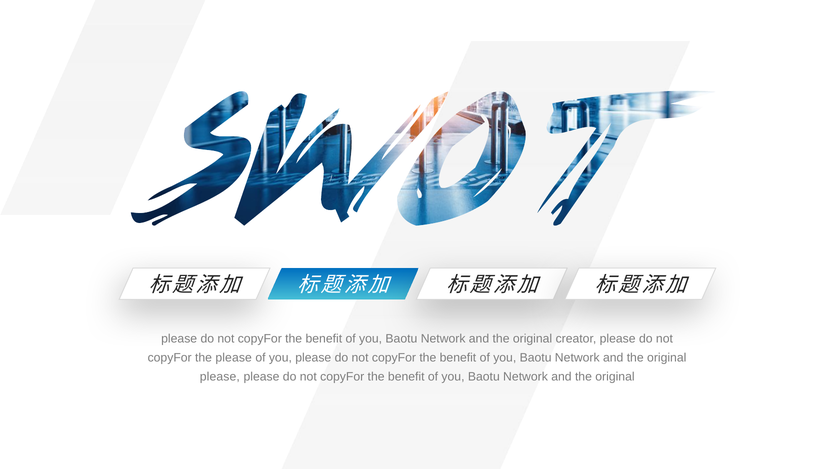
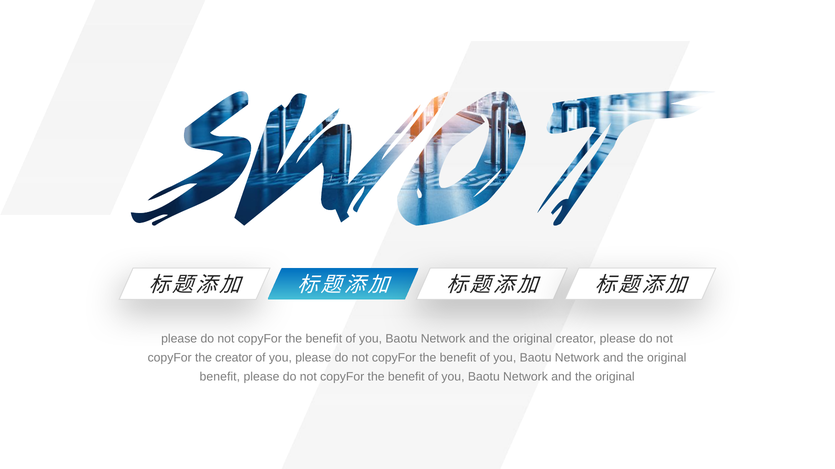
the please: please -> creator (234, 358)
please: please -> benefit (220, 377)
